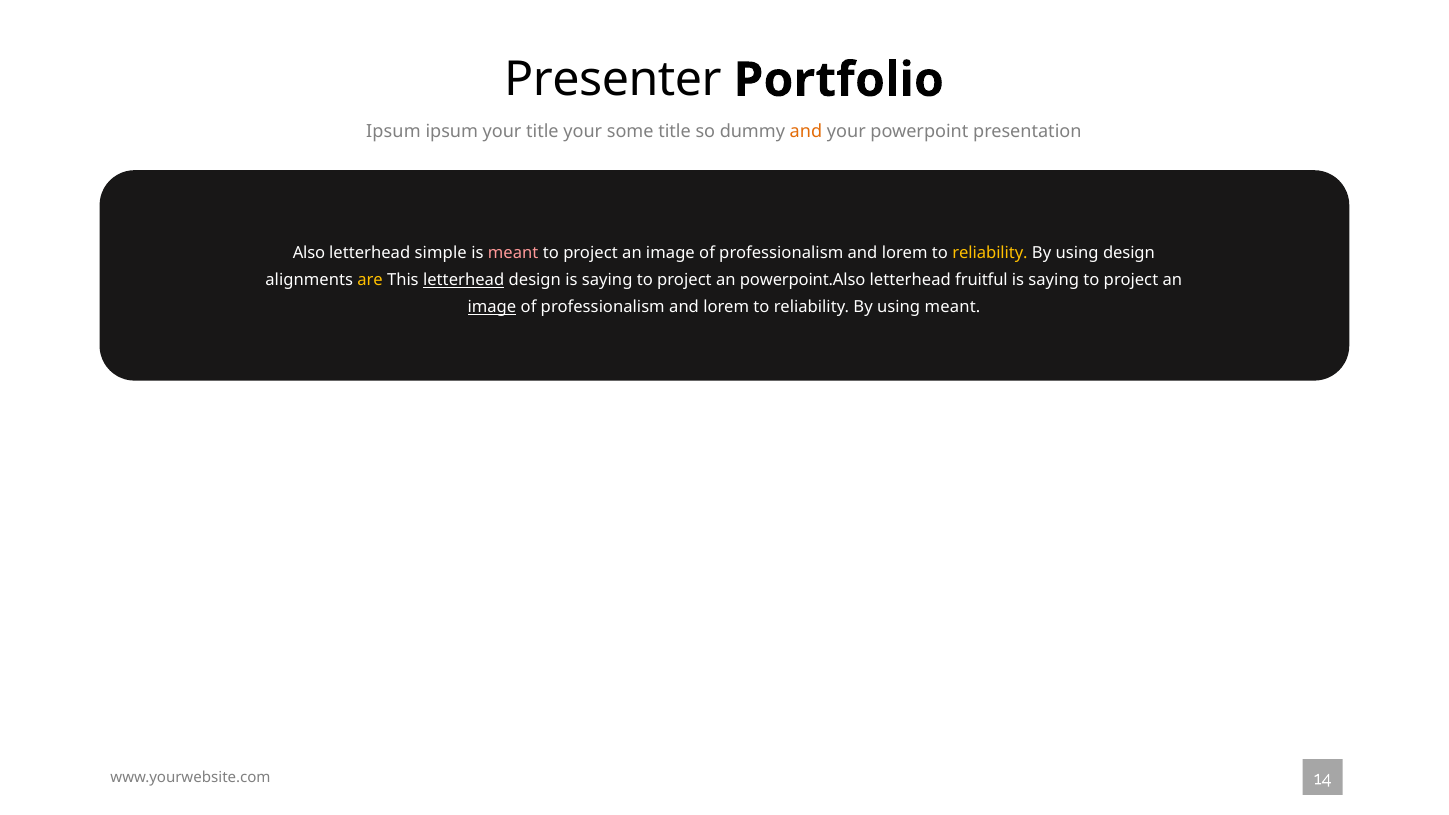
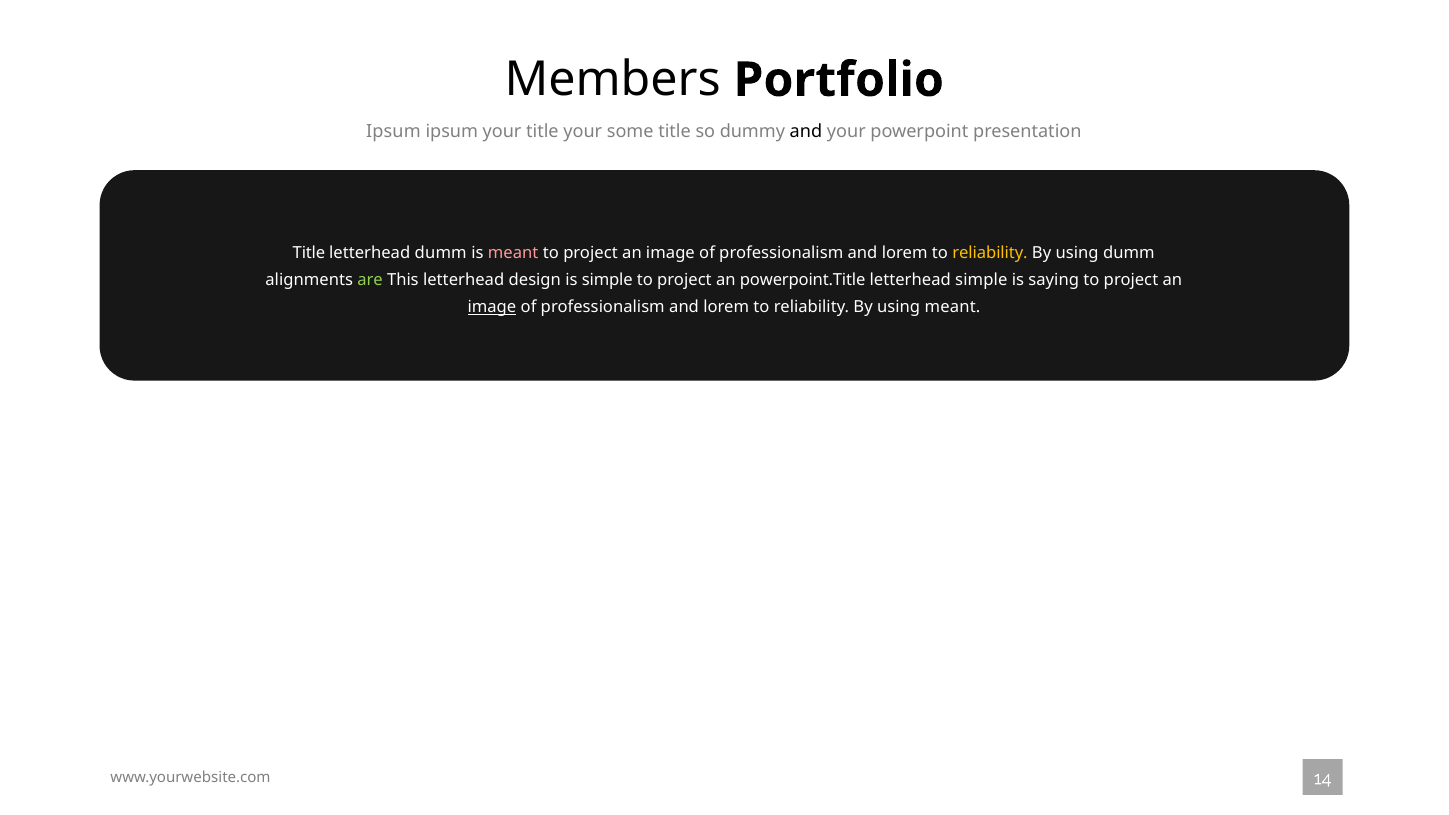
Presenter: Presenter -> Members (613, 80)
and colour: orange -> black (806, 131)
Also: Also -> Title (309, 253)
letterhead simple: simple -> dumm (441, 253)
using design: design -> dumm (1129, 253)
are colour: yellow -> light green (370, 280)
letterhead underline: present -> none (464, 280)
design is saying: saying -> simple (607, 280)
powerpoint.Also: powerpoint.Also -> powerpoint.Title (803, 280)
letterhead fruitful: fruitful -> simple (981, 280)
